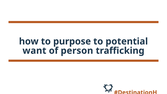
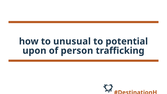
purpose: purpose -> unusual (72, 41)
want: want -> upon (34, 51)
